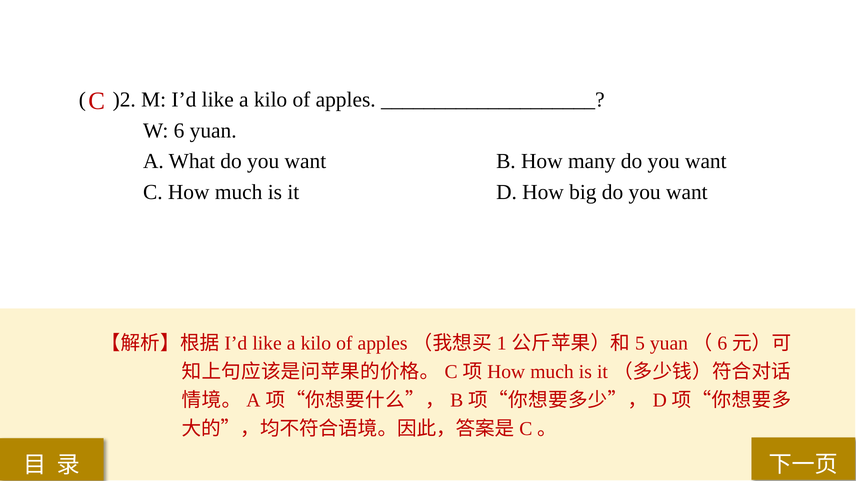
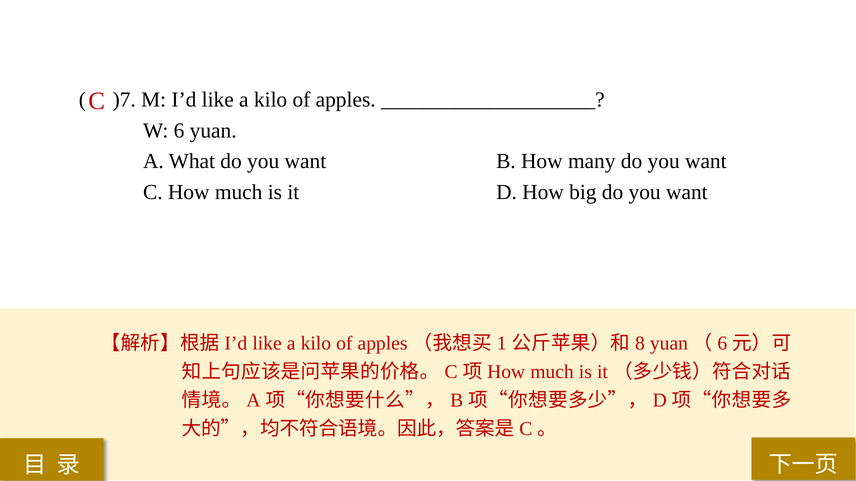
)2: )2 -> )7 (124, 100)
5: 5 -> 8 (640, 344)
